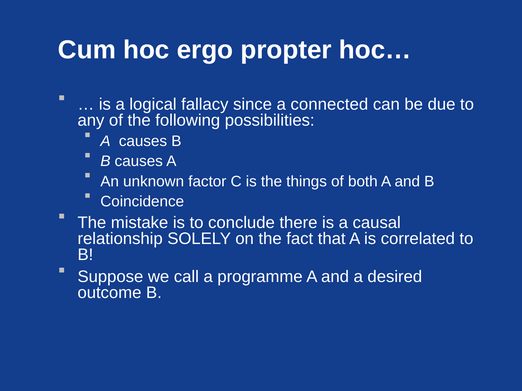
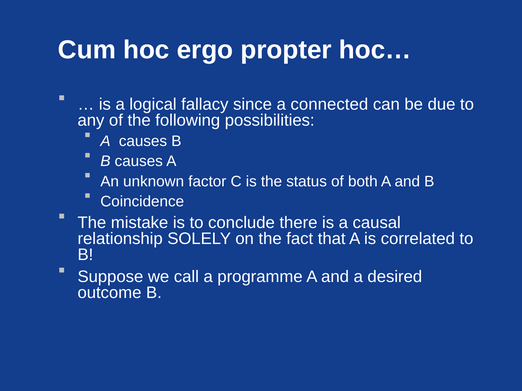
things: things -> status (307, 182)
